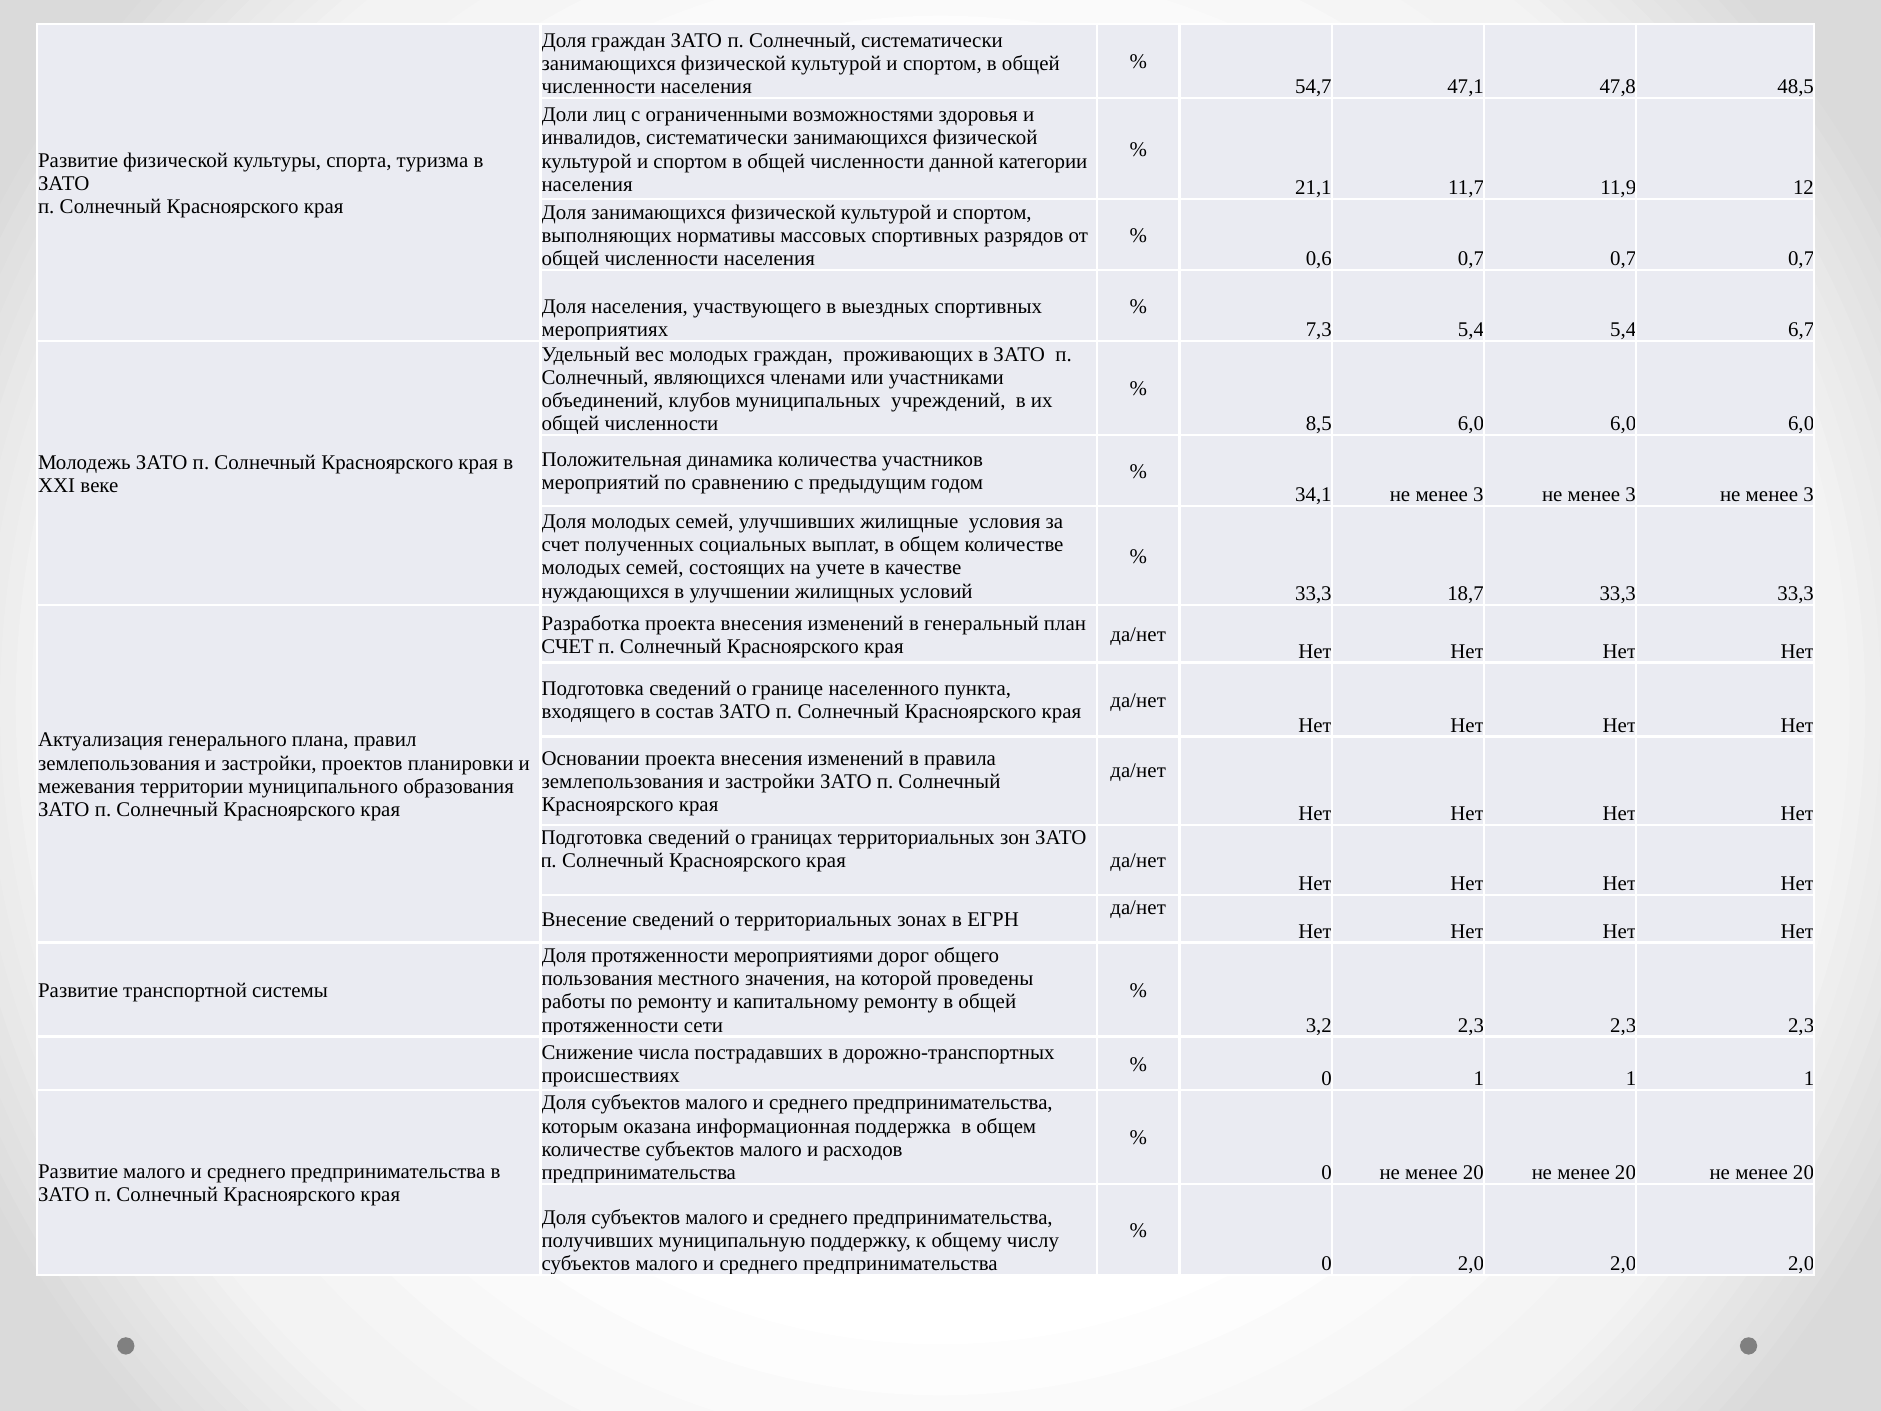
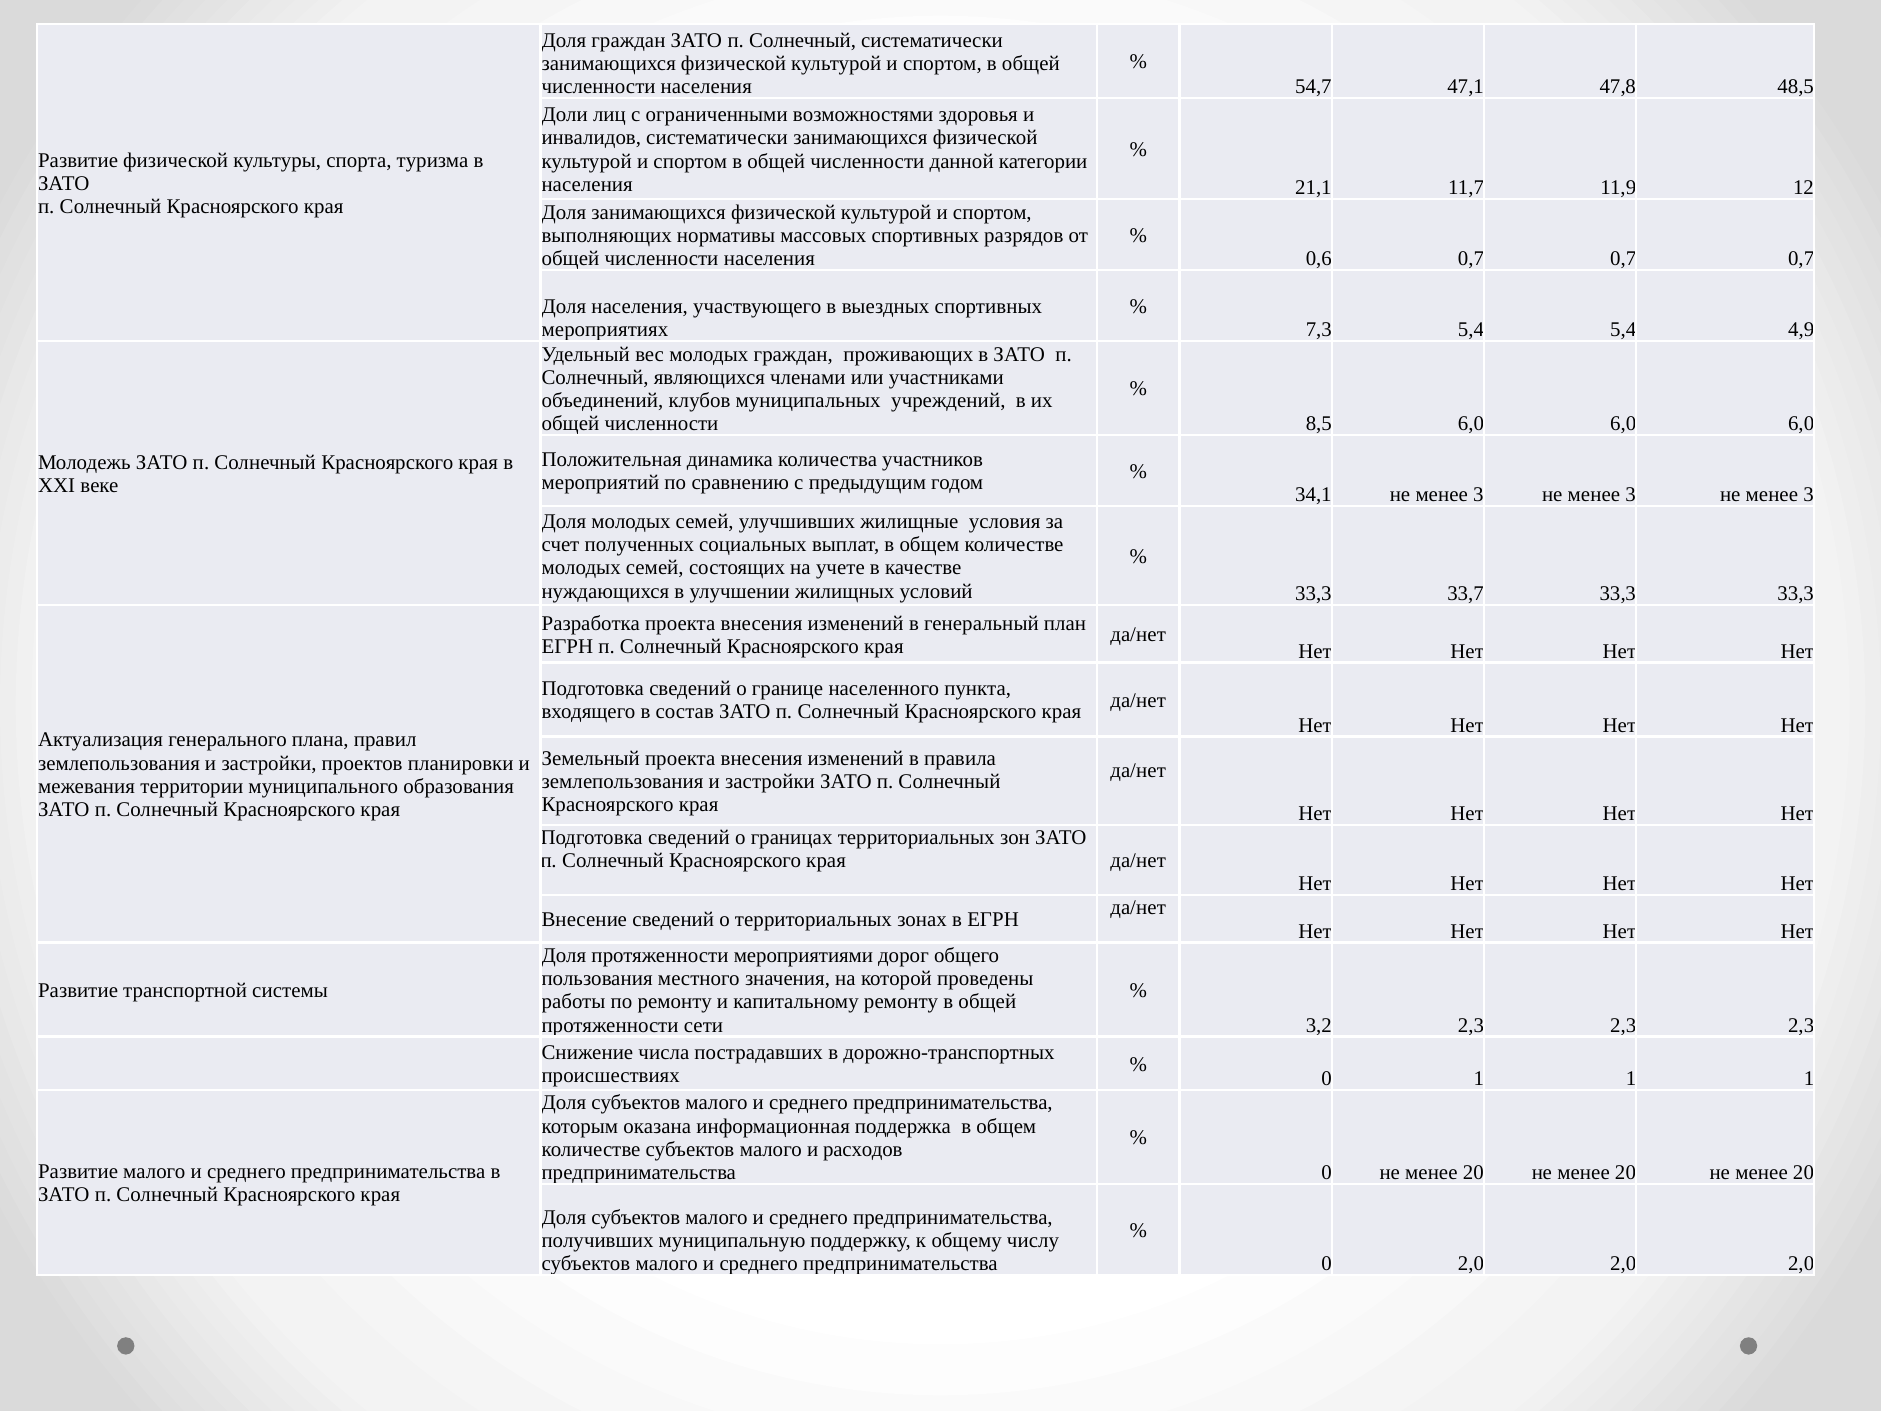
6,7: 6,7 -> 4,9 (1801, 330)
18,7: 18,7 -> 33,7 (1466, 594)
СЧЕТ: СЧЕТ -> ЕГРН (567, 646)
Основании: Основании -> Земельный (591, 758)
